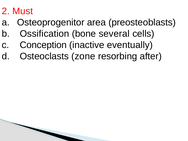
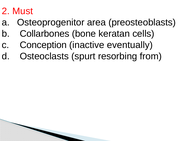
Ossification: Ossification -> Collarbones (45, 34)
several: several -> keratan (114, 34)
zone: zone -> spurt (83, 56)
after: after -> from (151, 56)
